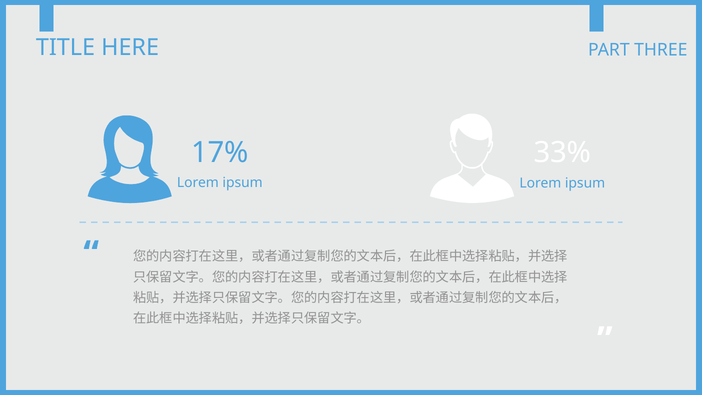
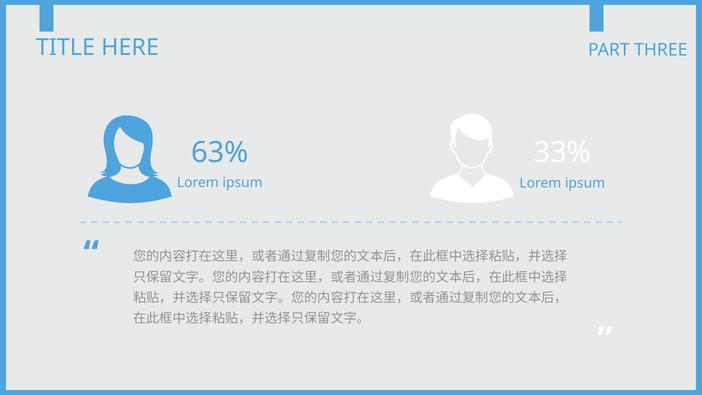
17%: 17% -> 63% (220, 153)
